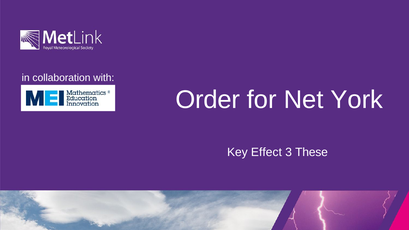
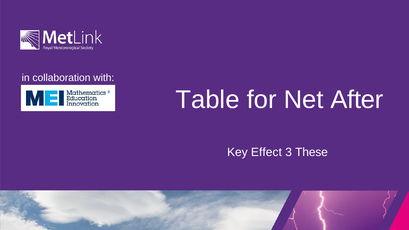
Order: Order -> Table (208, 100)
York: York -> After (357, 100)
